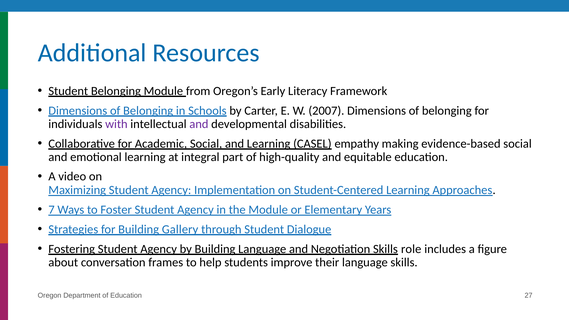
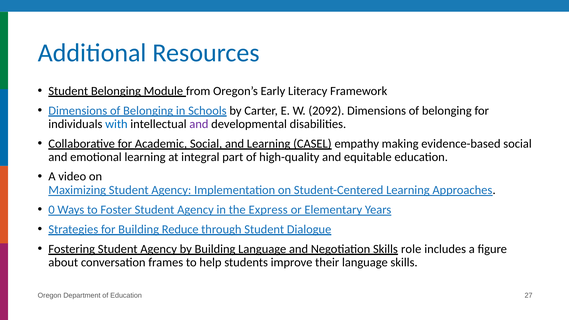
2007: 2007 -> 2092 (326, 111)
with colour: purple -> blue (116, 124)
7: 7 -> 0 (52, 210)
the Module: Module -> Express (268, 210)
Gallery: Gallery -> Reduce (180, 229)
